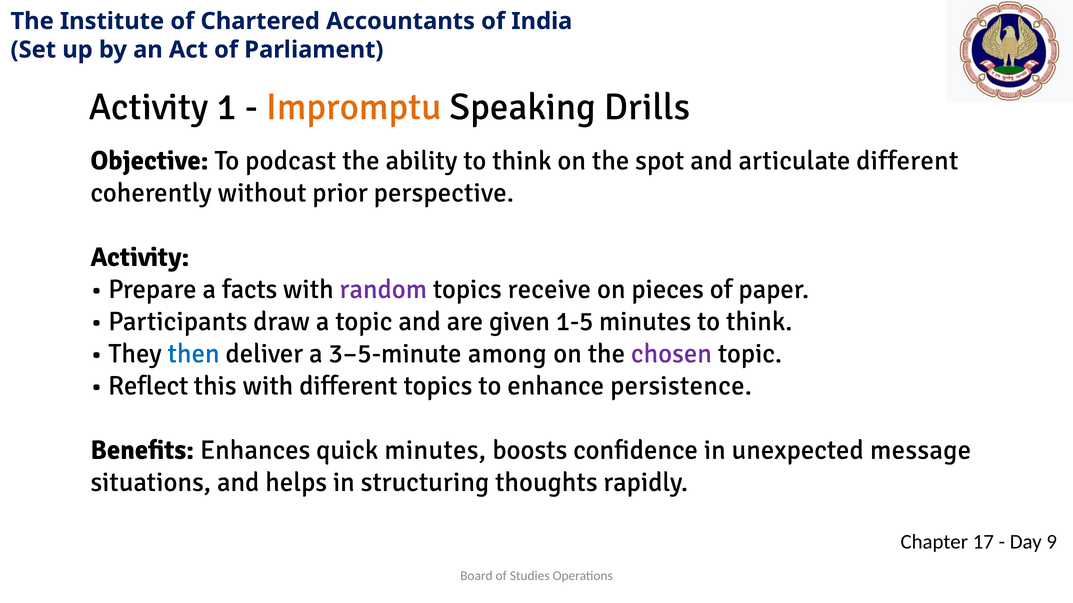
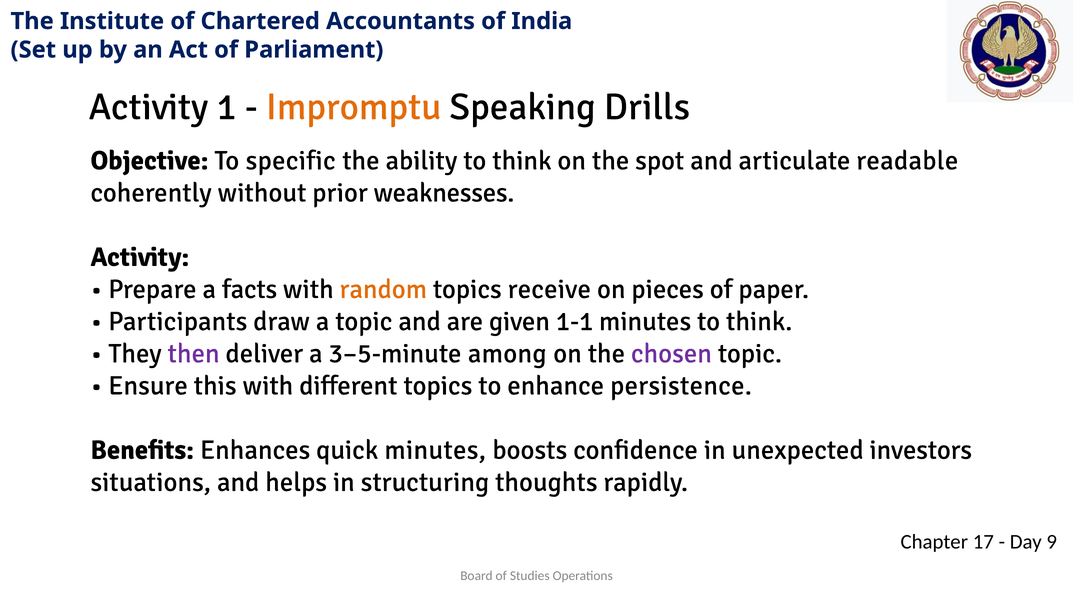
podcast: podcast -> specific (291, 161)
articulate different: different -> readable (907, 161)
perspective: perspective -> weaknesses (444, 193)
random colour: purple -> orange (383, 289)
1-5: 1-5 -> 1-1 (575, 322)
then colour: blue -> purple (194, 354)
Reflect: Reflect -> Ensure (148, 386)
message: message -> investors (921, 450)
